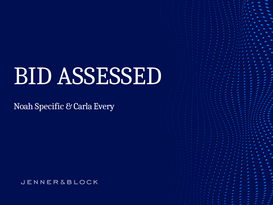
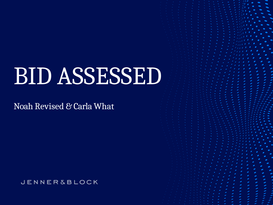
Specific: Specific -> Revised (49, 106)
Every: Every -> What (104, 106)
